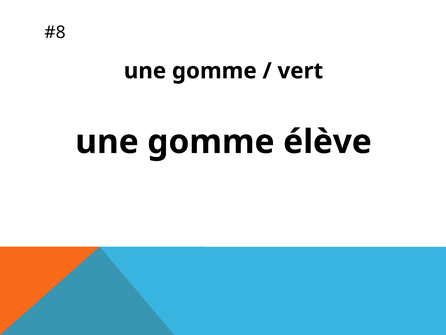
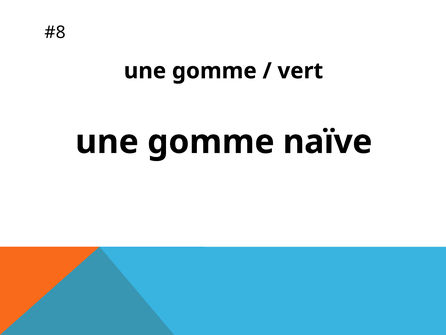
élève: élève -> naïve (328, 142)
